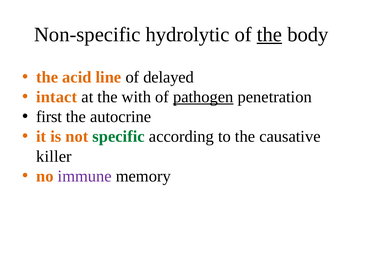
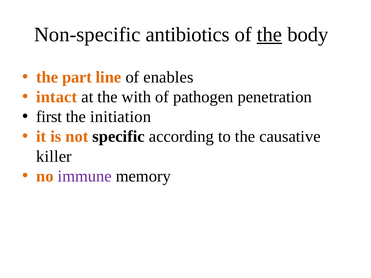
hydrolytic: hydrolytic -> antibiotics (188, 35)
acid: acid -> part (77, 77)
delayed: delayed -> enables (168, 77)
pathogen underline: present -> none (203, 97)
autocrine: autocrine -> initiation (121, 117)
specific colour: green -> black (119, 137)
